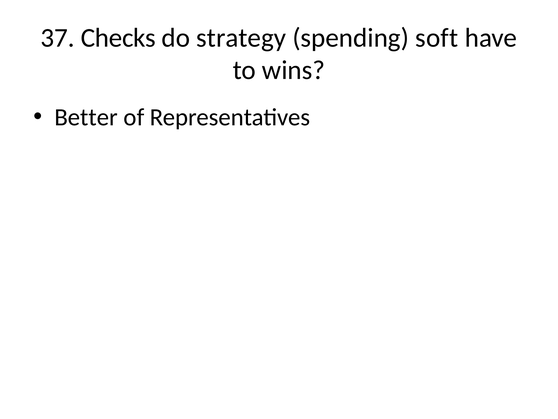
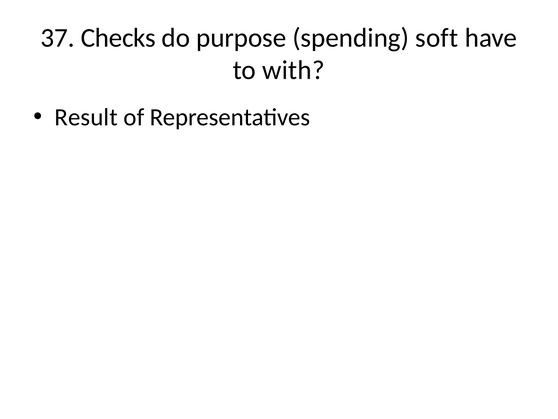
strategy: strategy -> purpose (241, 38)
wins: wins -> with (293, 70)
Better: Better -> Result (86, 117)
